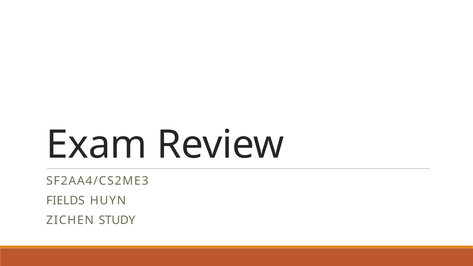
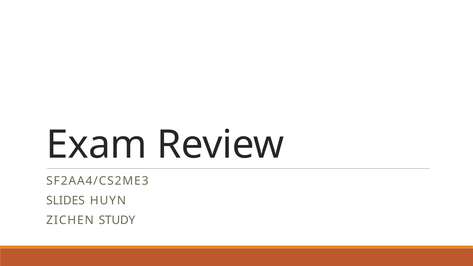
FIELDS: FIELDS -> SLIDES (66, 201)
